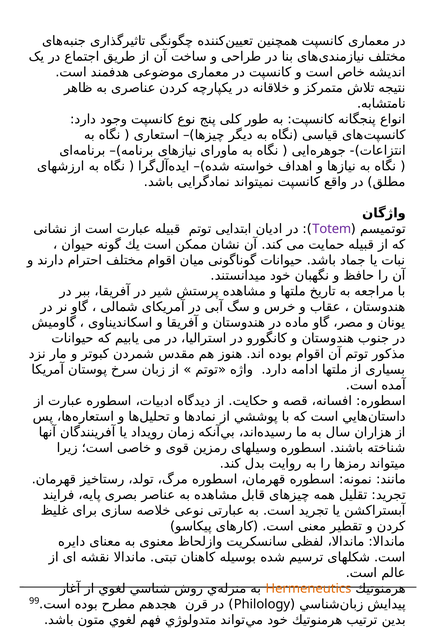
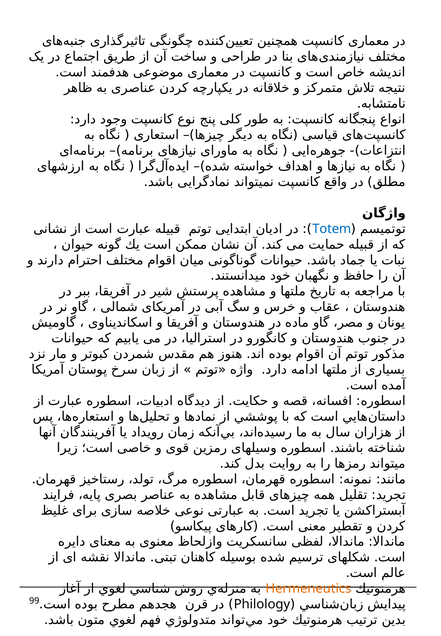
Totem colour: purple -> blue (332, 229)
